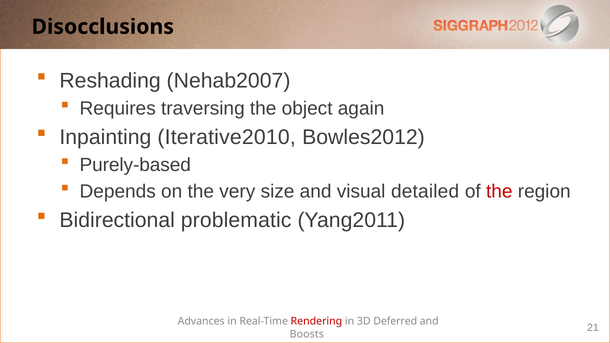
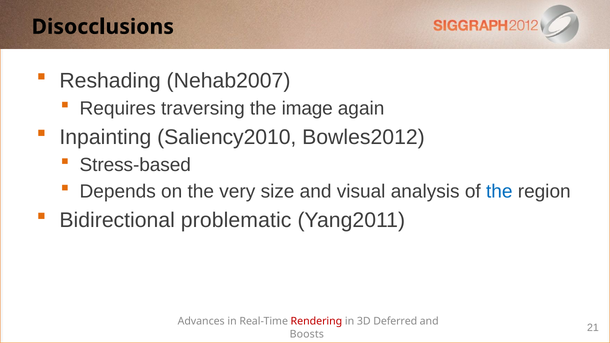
object: object -> image (307, 109)
Iterative2010: Iterative2010 -> Saliency2010 (227, 137)
Purely-based: Purely-based -> Stress-based (135, 165)
detailed: detailed -> analysis (425, 192)
the colour: red -> blue (499, 192)
